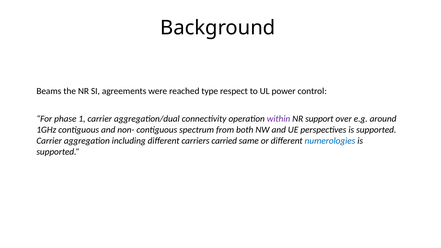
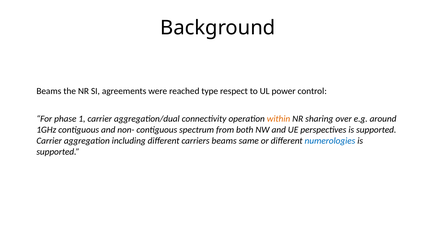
within colour: purple -> orange (279, 119)
support: support -> sharing (319, 119)
carriers carried: carried -> beams (224, 141)
